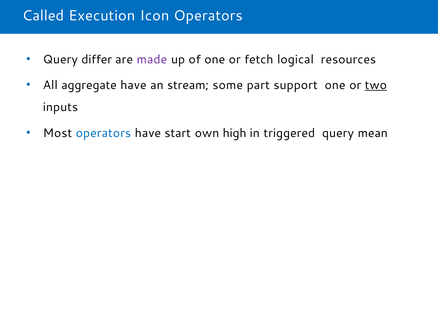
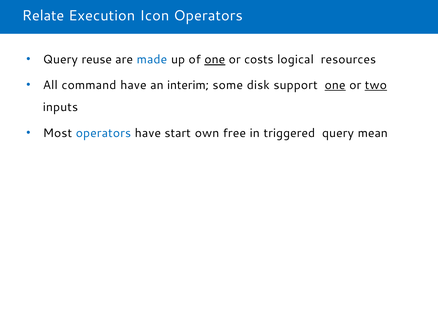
Called: Called -> Relate (43, 16)
differ: differ -> reuse (97, 59)
made colour: purple -> blue (152, 59)
one underline: none -> present (215, 59)
fetch: fetch -> costs (259, 59)
aggregate: aggregate -> command (89, 85)
stream: stream -> interim (188, 85)
part: part -> disk (258, 85)
one underline: none -> present (335, 85)
high: high -> free (234, 133)
